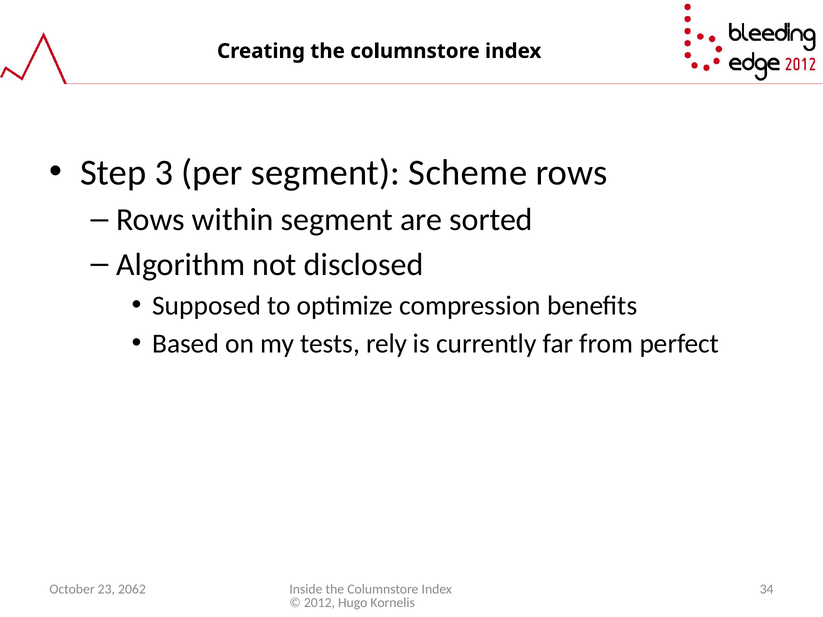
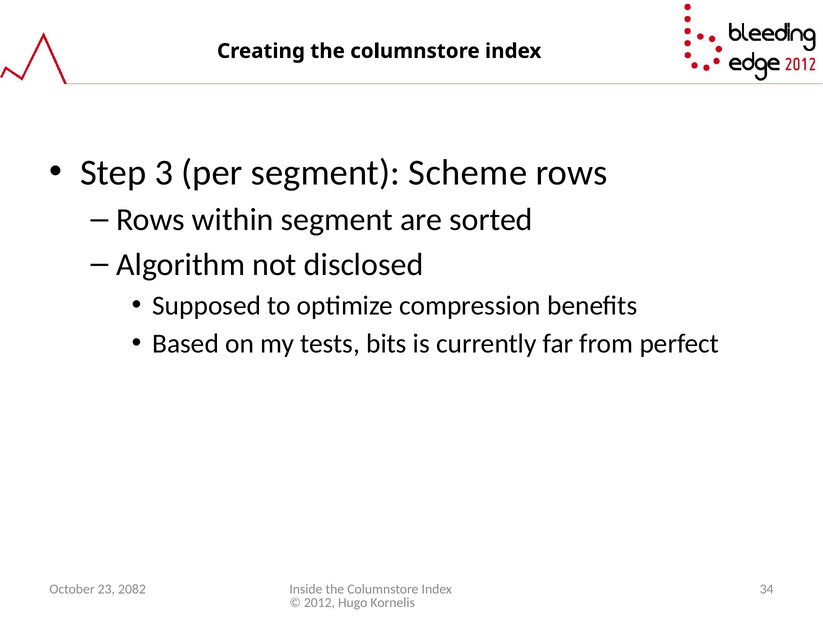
rely: rely -> bits (386, 344)
2062: 2062 -> 2082 (132, 589)
